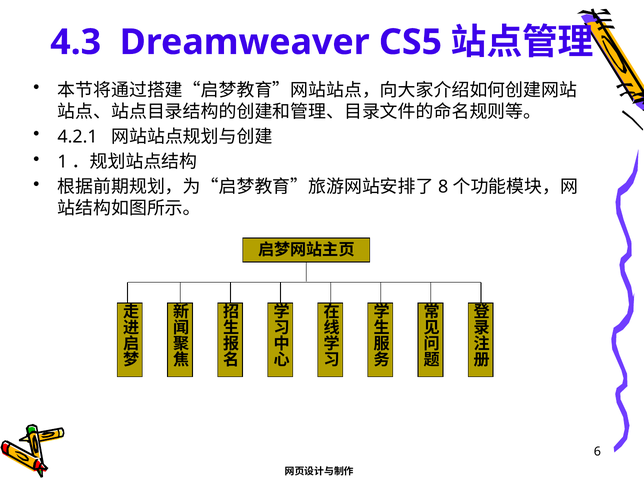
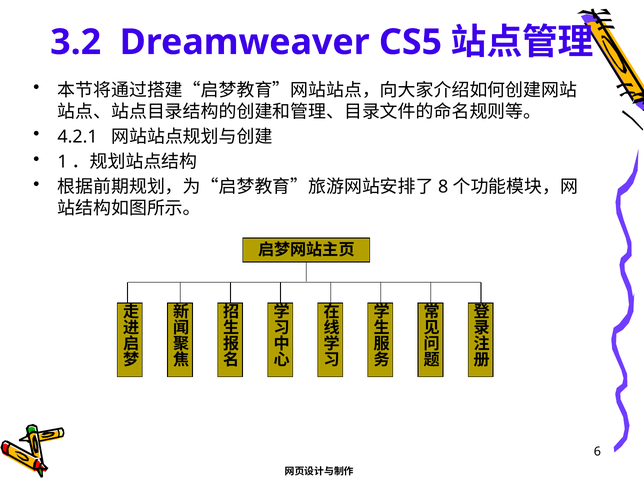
4.3: 4.3 -> 3.2 (76, 42)
